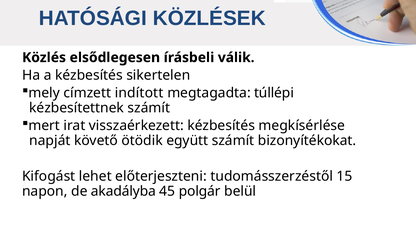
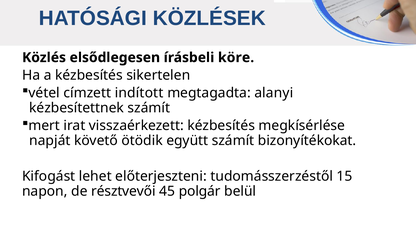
válik: válik -> köre (236, 58)
mely: mely -> vétel (44, 93)
túllépi: túllépi -> alanyi (274, 93)
akadályba: akadályba -> résztvevői (123, 191)
